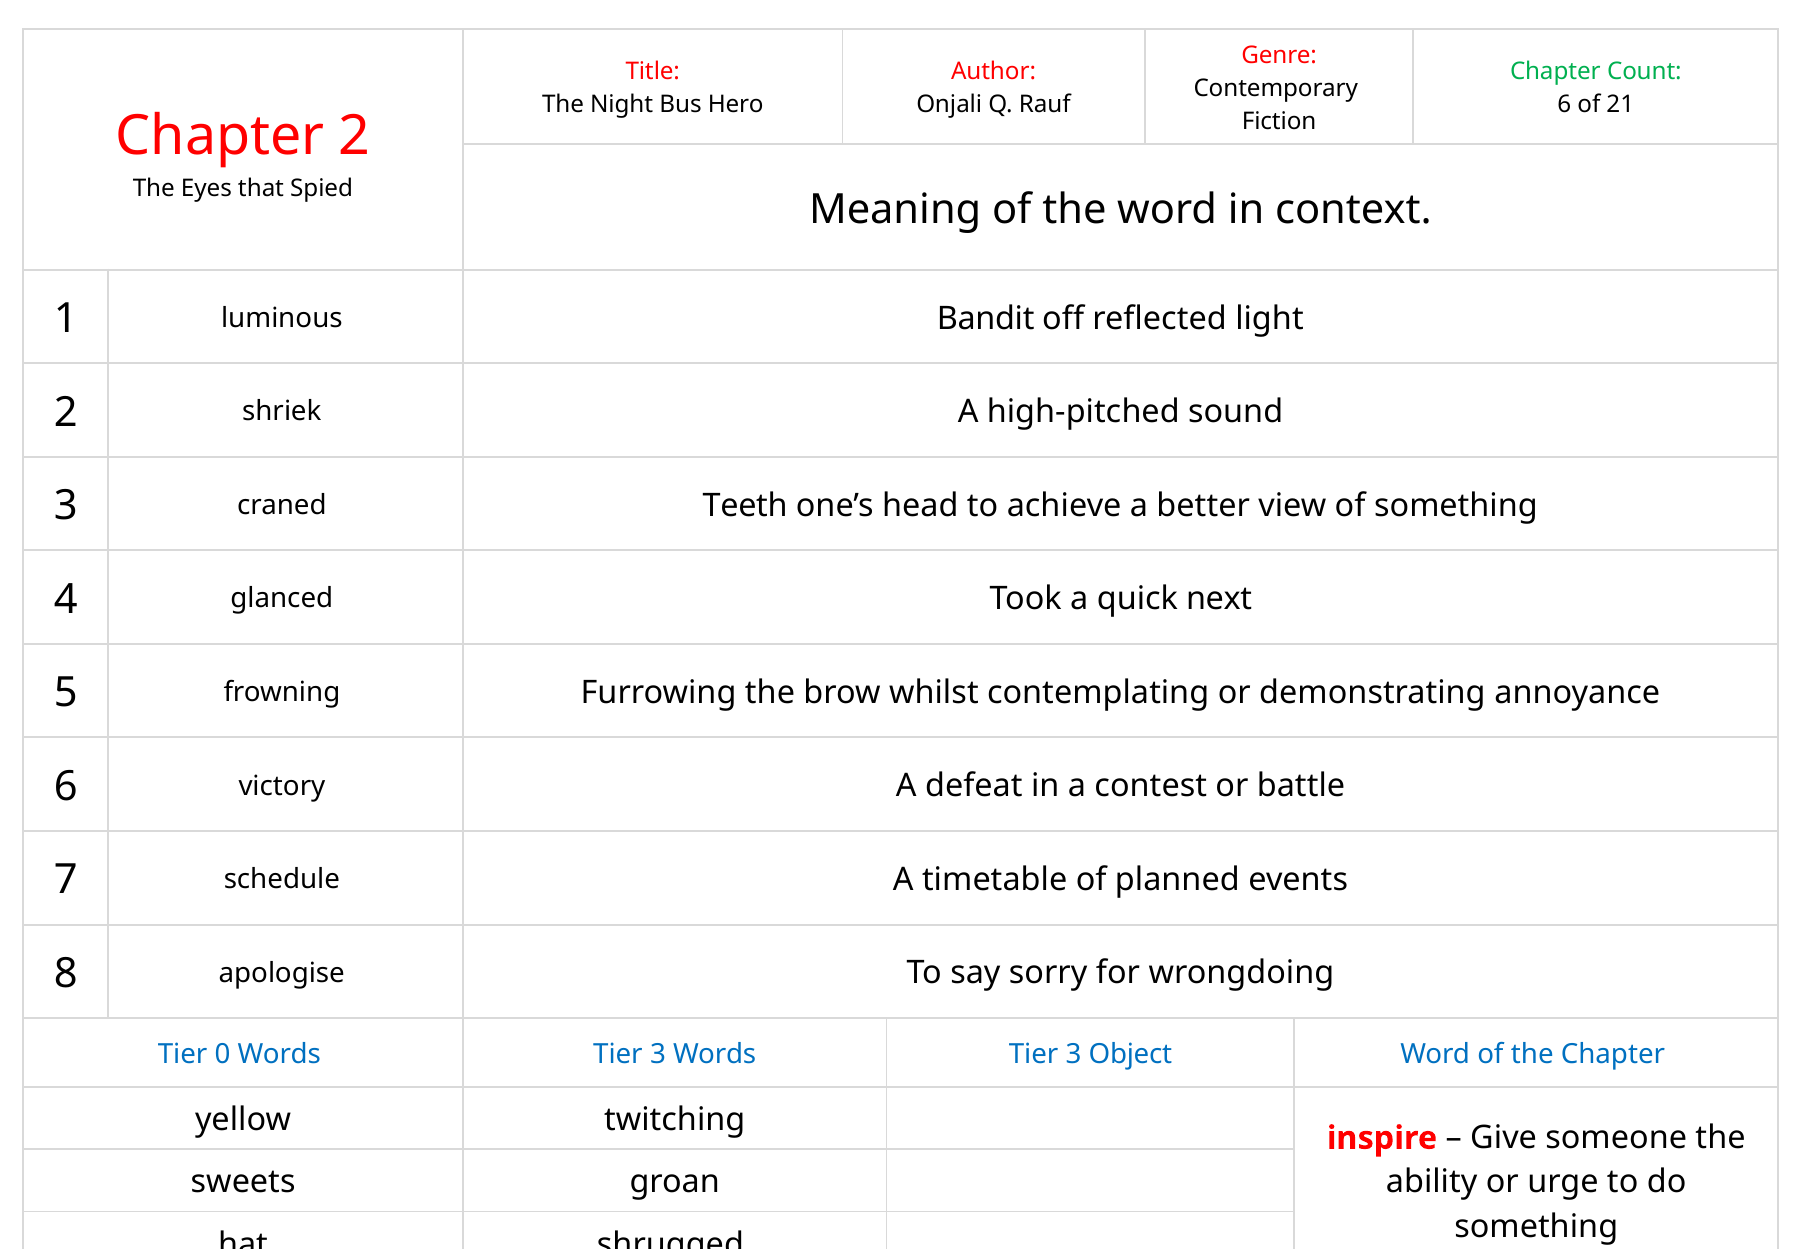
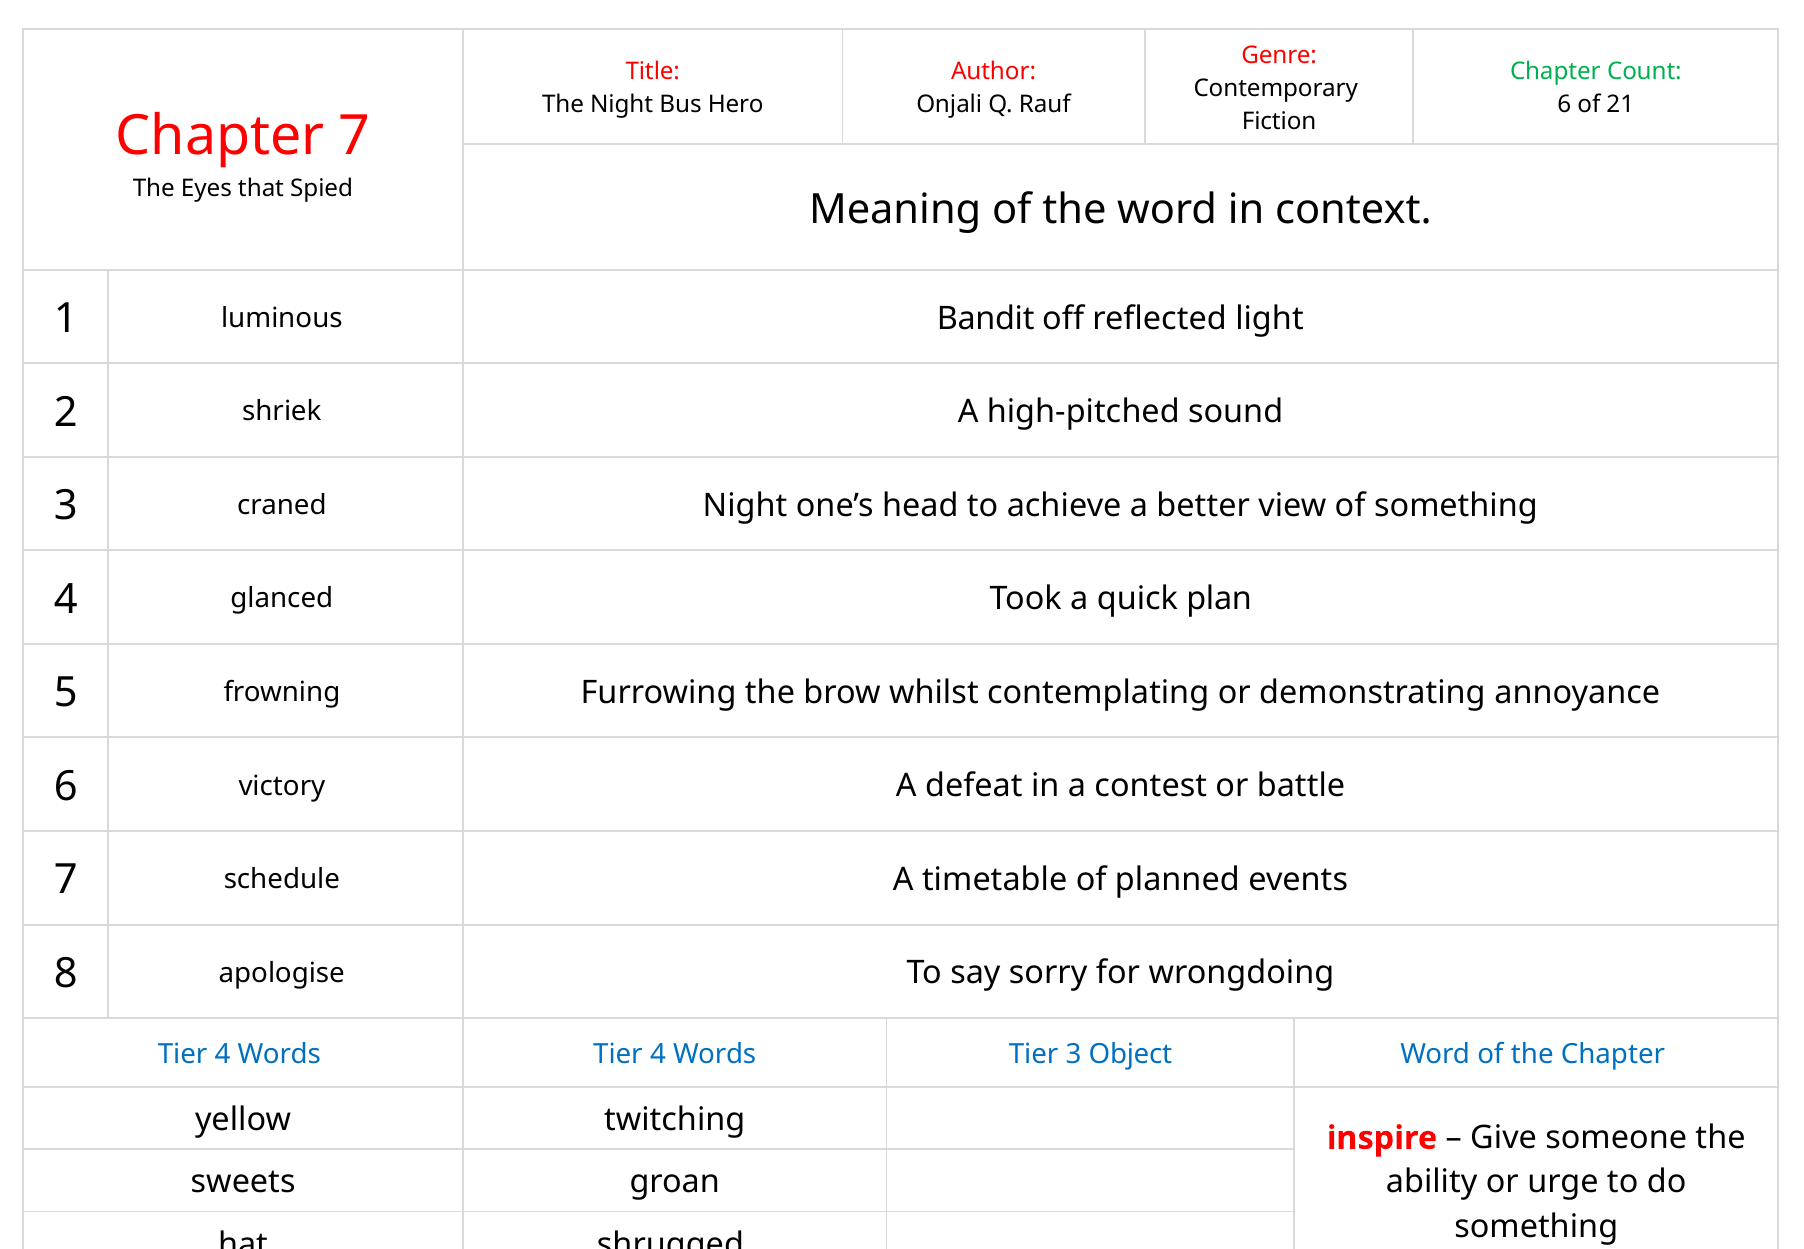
Chapter 2: 2 -> 7 (355, 136)
craned Teeth: Teeth -> Night (745, 505)
next: next -> plan (1219, 599)
0: 0 -> 4 (223, 1054)
3: 3 -> 4 (658, 1054)
